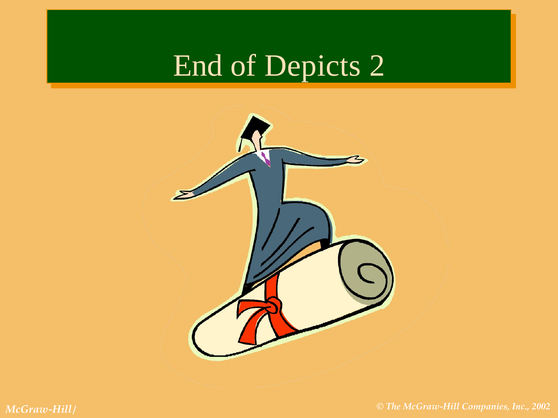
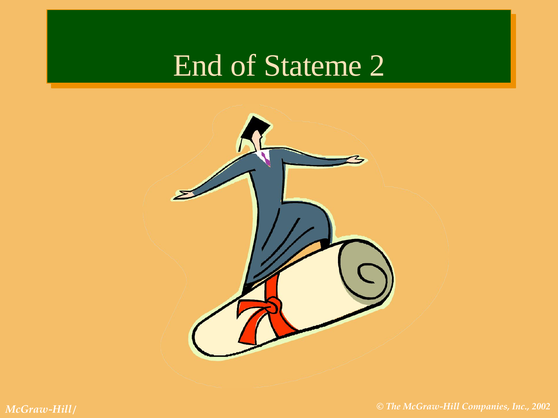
Depicts: Depicts -> Stateme (313, 66)
